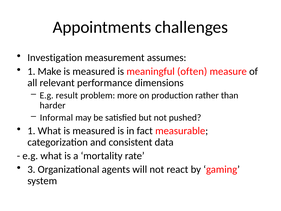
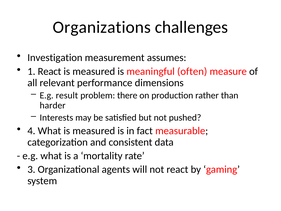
Appointments: Appointments -> Organizations (102, 27)
1 Make: Make -> React (49, 71)
more: more -> there (127, 95)
Informal: Informal -> Interests (56, 117)
1: 1 -> 4 (31, 131)
